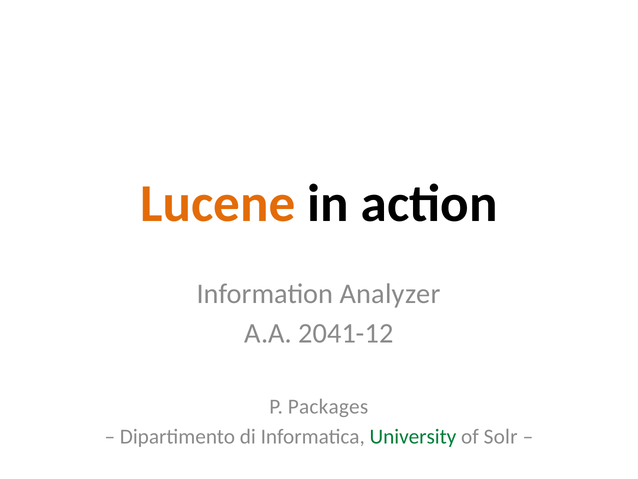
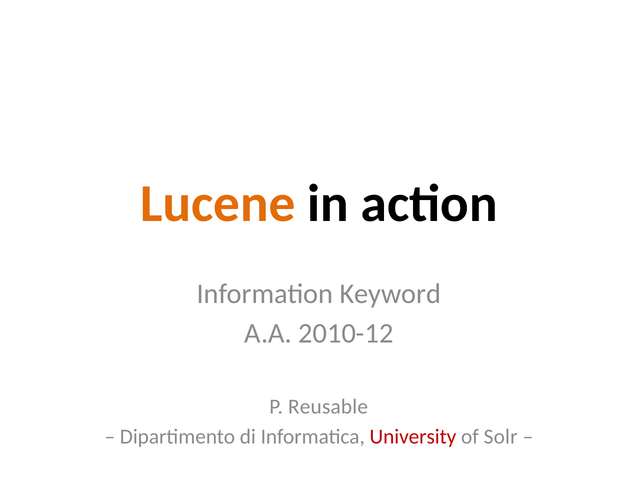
Analyzer: Analyzer -> Keyword (390, 293)
2041-12: 2041-12 -> 2010-12 (346, 333)
Packages: Packages -> Reusable (328, 406)
University colour: green -> red (413, 436)
